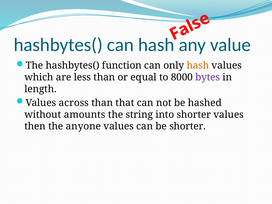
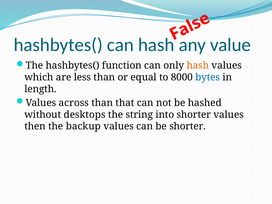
bytes colour: purple -> blue (208, 77)
amounts: amounts -> desktops (85, 115)
anyone: anyone -> backup (83, 126)
